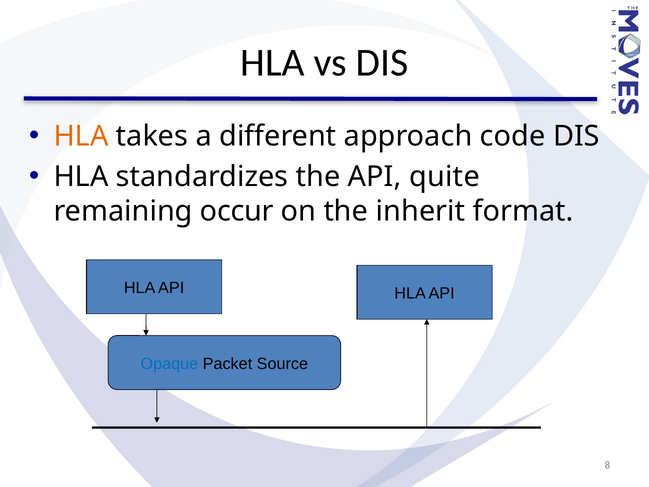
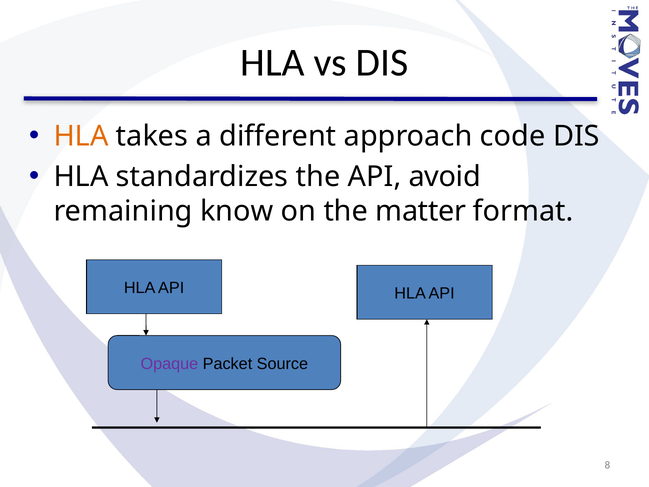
quite: quite -> avoid (445, 177)
occur: occur -> know (237, 211)
inherit: inherit -> matter (421, 211)
Opaque colour: blue -> purple (169, 363)
